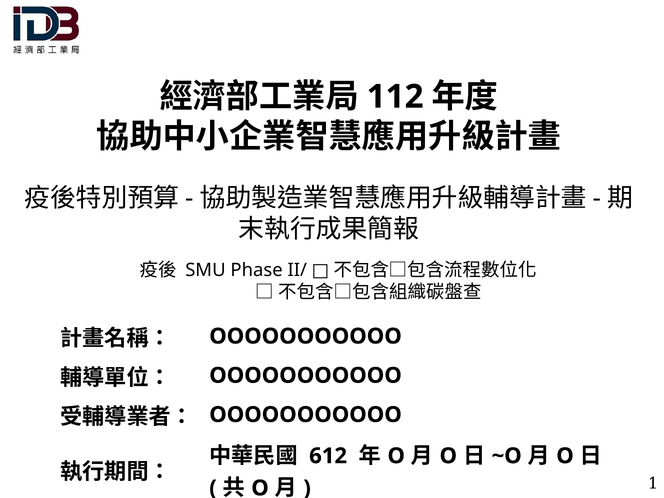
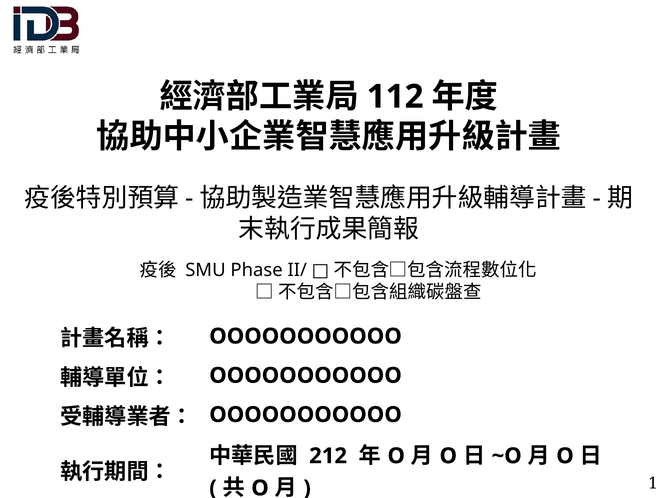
612: 612 -> 212 (328, 456)
